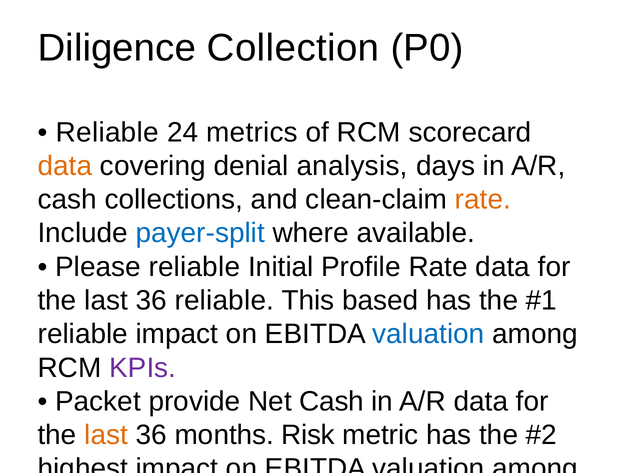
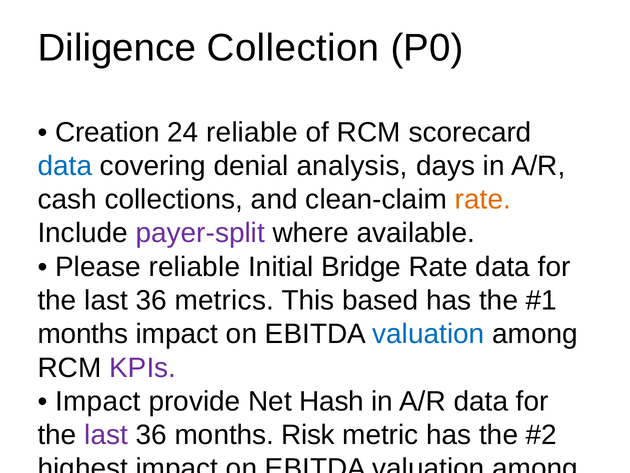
Reliable: Reliable -> Creation (107, 132)
24 metrics: metrics -> reliable (252, 132)
data colour: orange -> blue (65, 166)
payer-split colour: blue -> purple (200, 233)
Profile: Profile -> Bridge (361, 267)
36 reliable: reliable -> metrics (224, 300)
reliable: reliable -> months (83, 334)
Packet: Packet -> Impact (98, 401)
Net Cash: Cash -> Hash (332, 401)
last colour: orange -> purple (106, 435)
